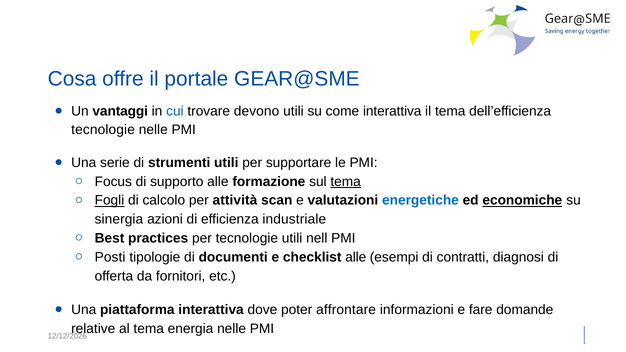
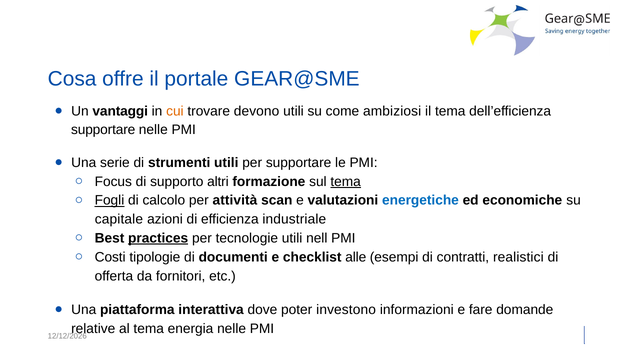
cui colour: blue -> orange (175, 111)
come interattiva: interattiva -> ambiziosi (392, 111)
tecnologie: tecnologie -> supportare (103, 130)
supporto alle: alle -> altri (218, 182)
economiche underline: present -> none (522, 201)
sinergia: sinergia -> capitale (119, 219)
practices underline: none -> present (158, 238)
Posti: Posti -> Costi (110, 257)
diagnosi: diagnosi -> realistici (518, 257)
affrontare: affrontare -> investono (346, 310)
